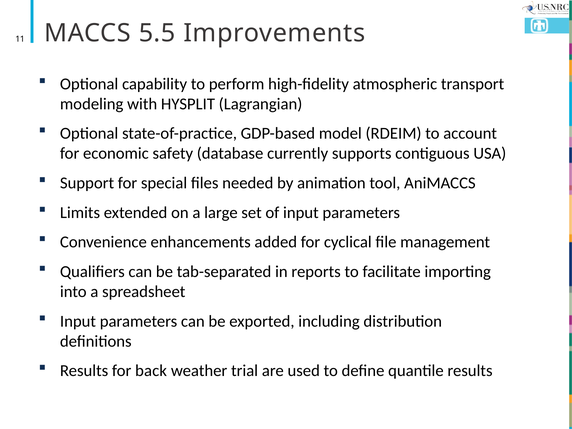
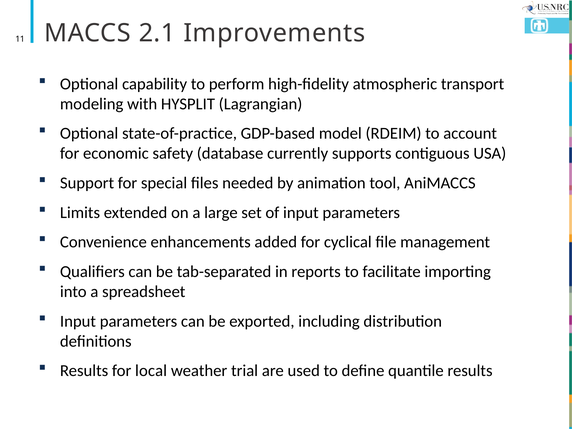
5.5: 5.5 -> 2.1 (157, 33)
back: back -> local (151, 371)
